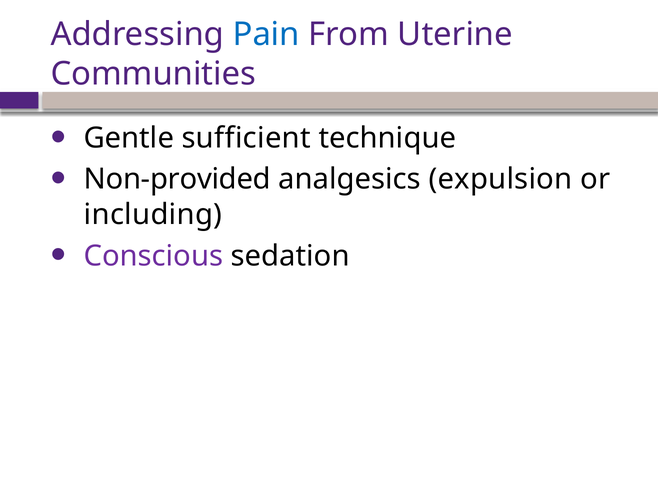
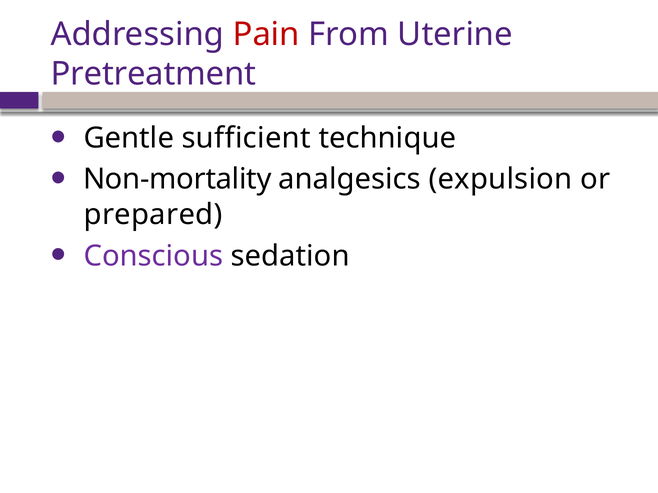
Pain colour: blue -> red (266, 35)
Communities: Communities -> Pretreatment (153, 74)
Non-provided: Non-provided -> Non-mortality (177, 180)
including: including -> prepared (153, 215)
